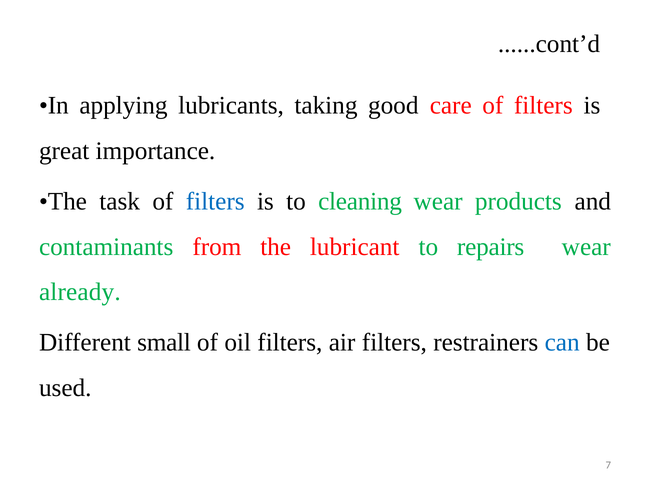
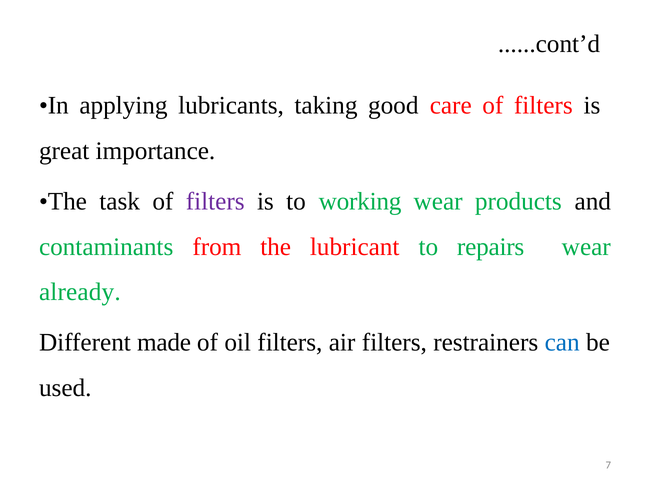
filters colour: blue -> purple (215, 202)
cleaning: cleaning -> working (360, 202)
small: small -> made (164, 343)
